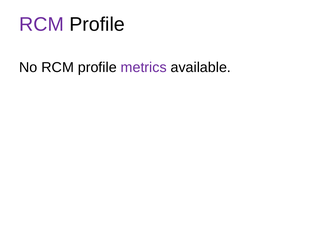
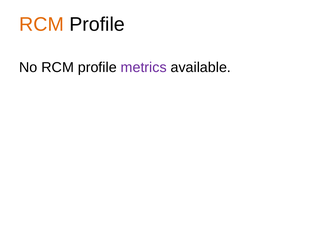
RCM colour: purple -> orange (42, 24)
